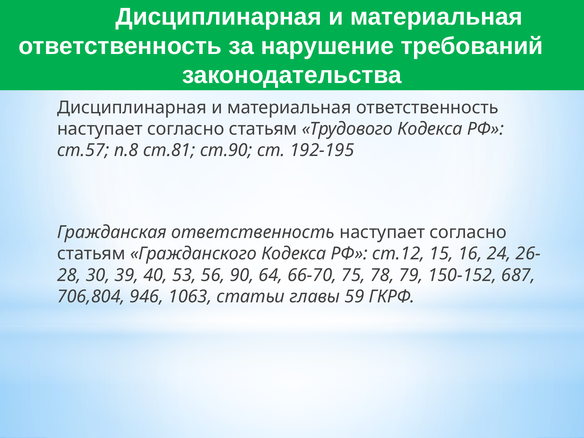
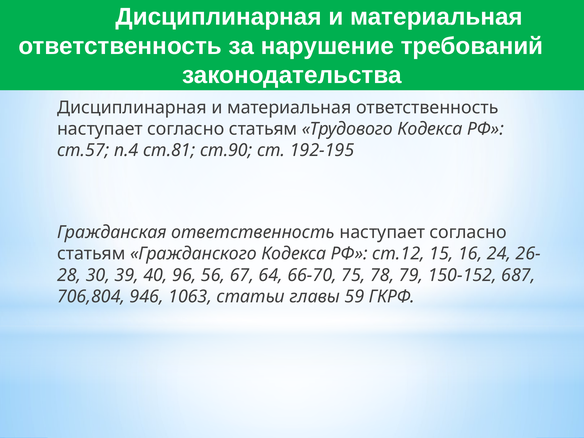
п.8: п.8 -> п.4 (126, 150)
53: 53 -> 96 (184, 275)
90: 90 -> 67 (242, 275)
